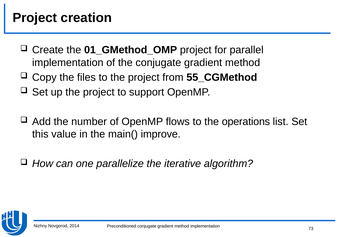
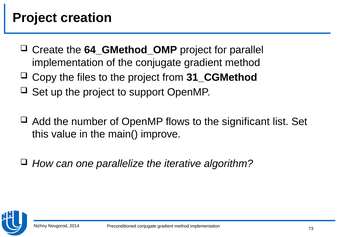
01_GMethod_OMP: 01_GMethod_OMP -> 64_GMethod_OMP (131, 50)
55_СGMethod: 55_СGMethod -> 31_СGMethod (222, 77)
operations: operations -> significant (246, 121)
